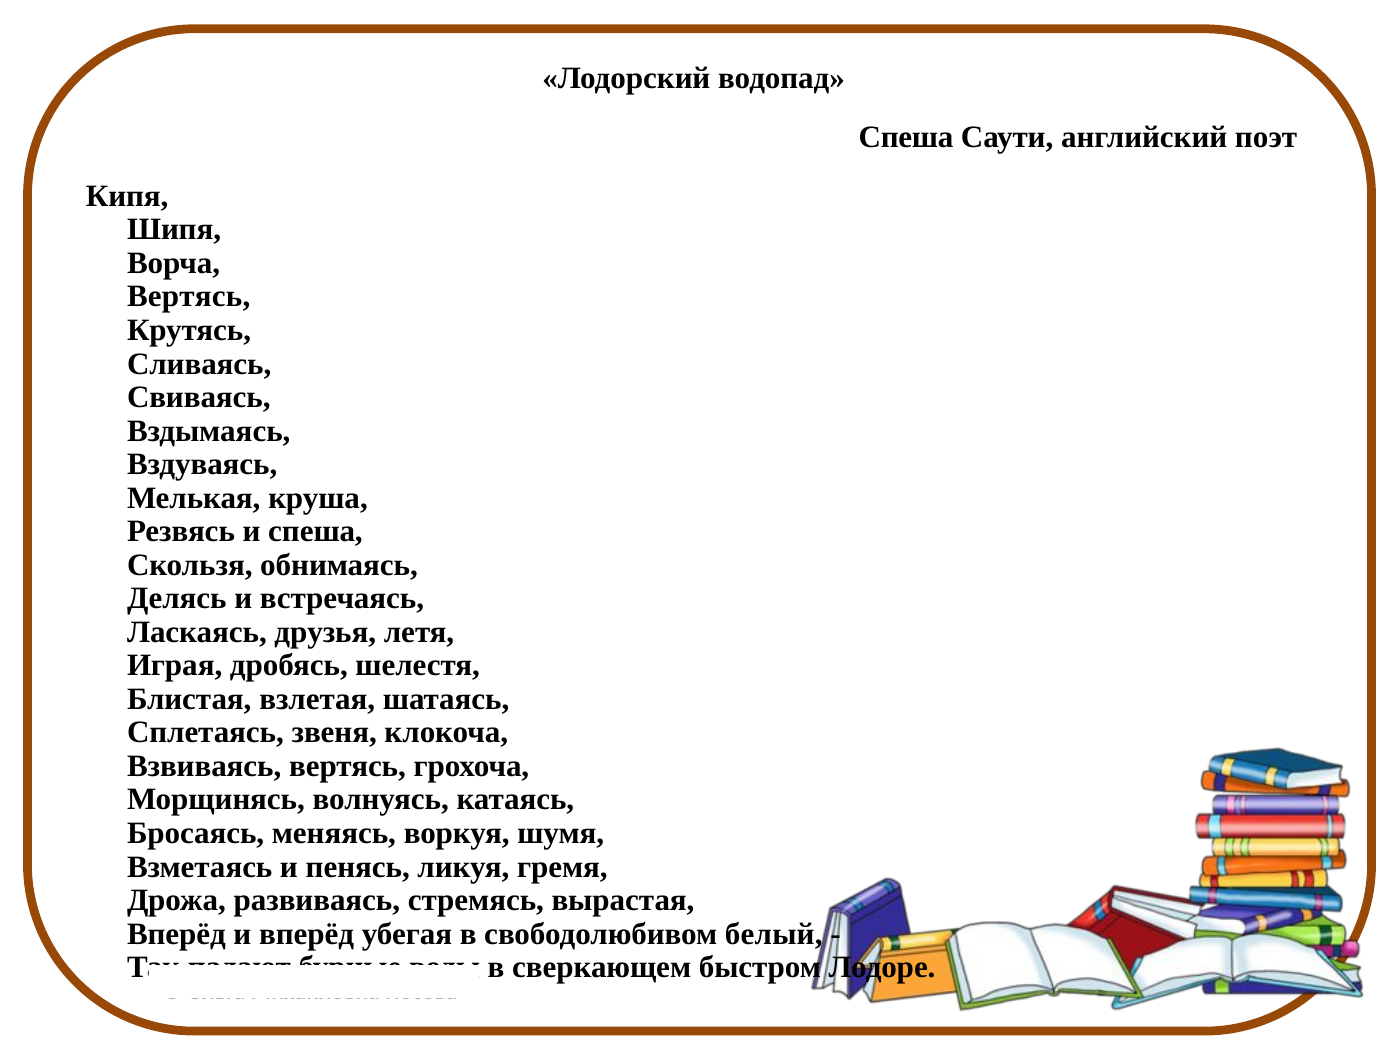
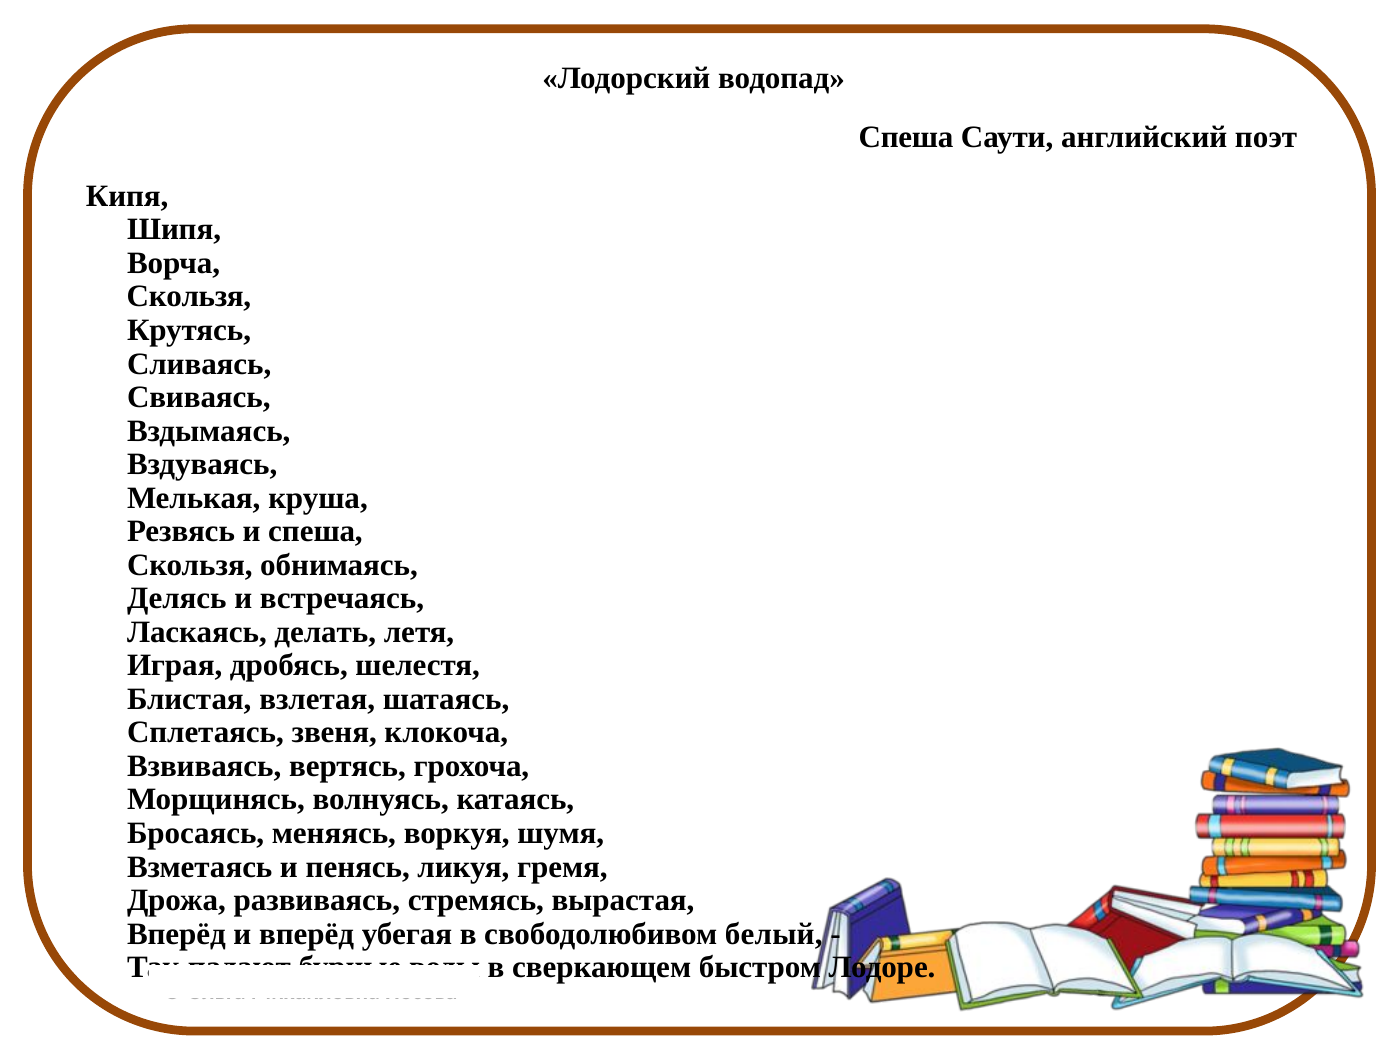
Вертясь: Вертясь -> Скользя (189, 297)
друзья: друзья -> делать (325, 632)
